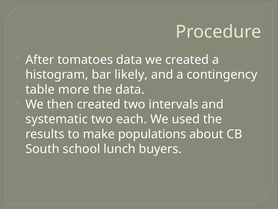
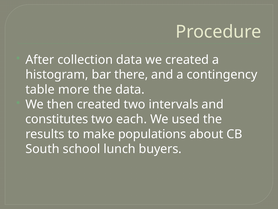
tomatoes: tomatoes -> collection (85, 60)
likely: likely -> there (131, 75)
systematic: systematic -> constitutes (57, 119)
